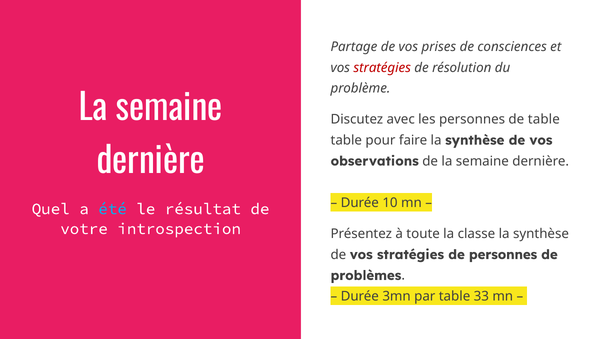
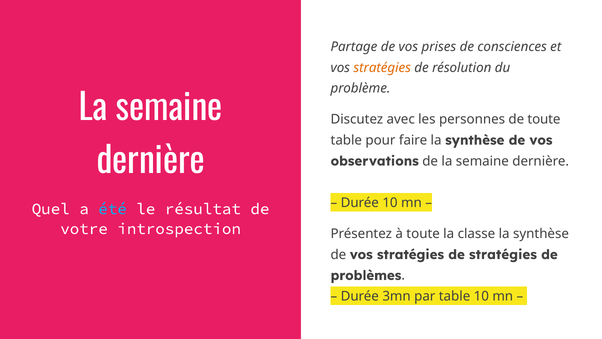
stratégies colour: red -> orange (382, 68)
de table: table -> toute (544, 119)
de personnes: personnes -> stratégies (503, 254)
table 33: 33 -> 10 (481, 296)
